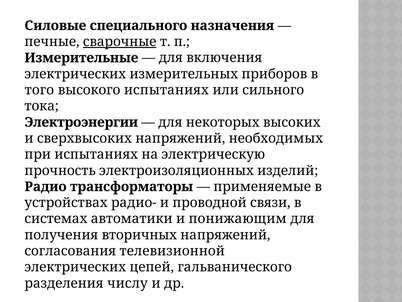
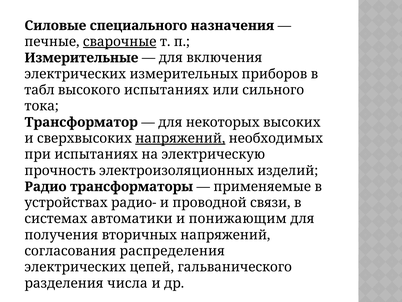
того: того -> табл (40, 90)
Электроэнергии: Электроэнергии -> Трансформатор (81, 122)
напряжений underline: none -> present (180, 138)
телевизионной: телевизионной -> распределения (172, 251)
числу: числу -> числа (127, 283)
